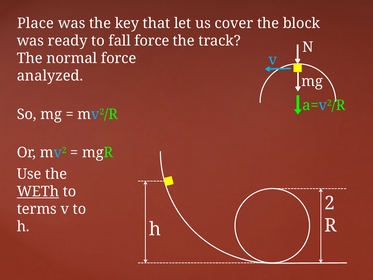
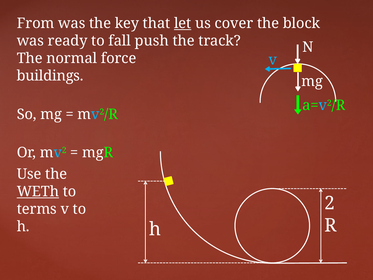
Place: Place -> From (36, 23)
let underline: none -> present (183, 23)
fall force: force -> push (152, 41)
analyzed: analyzed -> buildings (50, 76)
